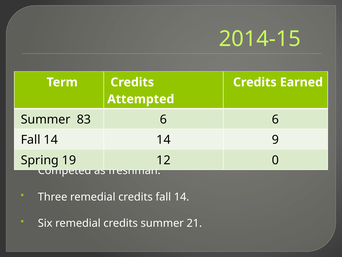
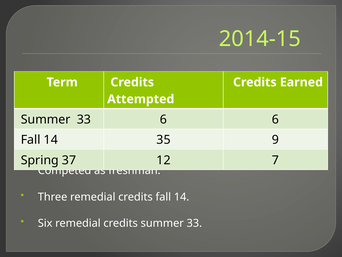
83: 83 -> 33 (84, 119)
14 14: 14 -> 35 (164, 140)
19: 19 -> 37 (69, 160)
0: 0 -> 7 (275, 160)
credits summer 21: 21 -> 33 (194, 223)
